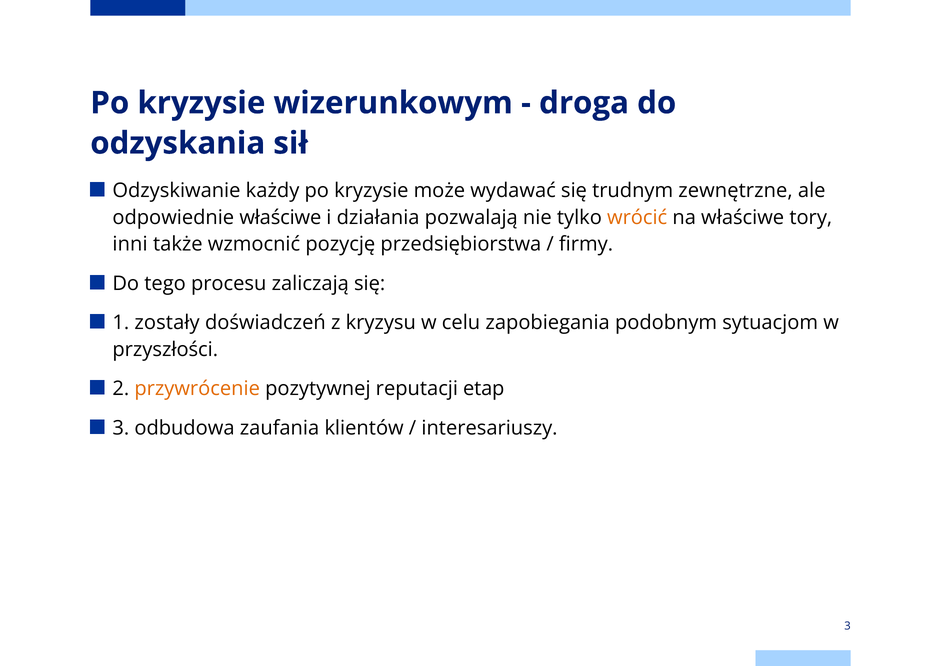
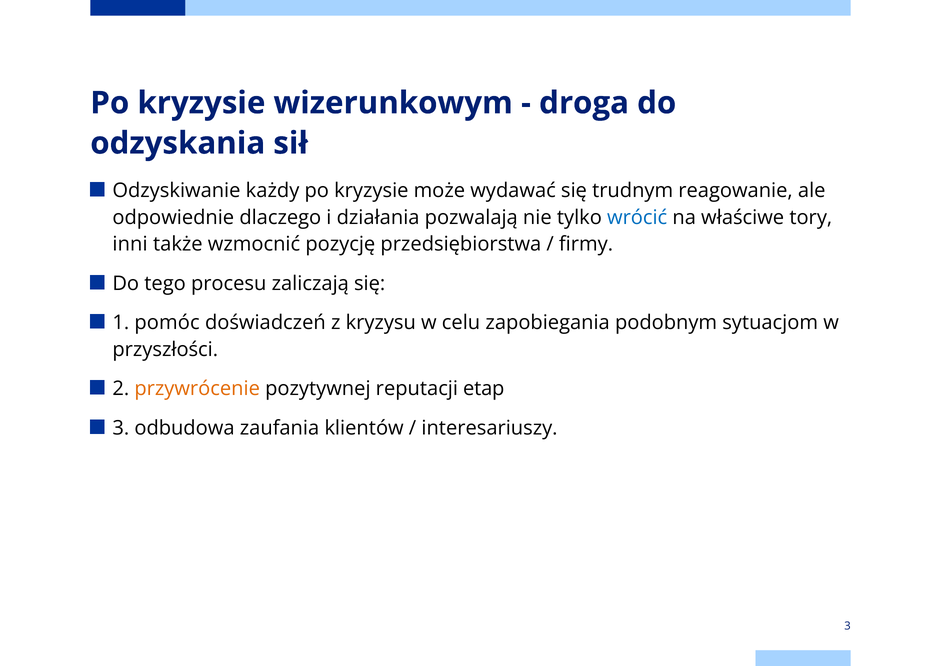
zewnętrzne: zewnętrzne -> reagowanie (736, 190)
odpowiednie właściwe: właściwe -> dlaczego (280, 217)
wrócić colour: orange -> blue (637, 217)
zostały: zostały -> pomóc (167, 322)
